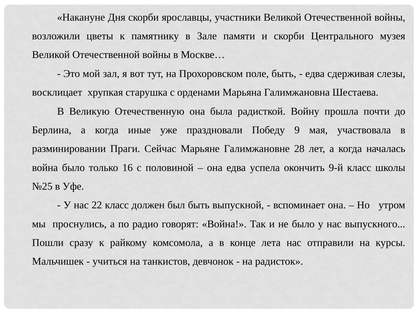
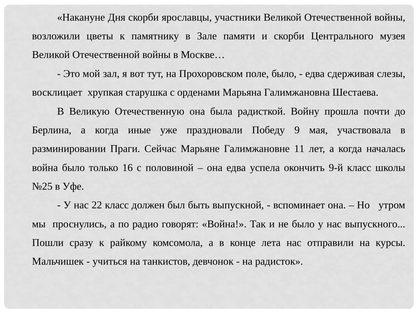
поле быть: быть -> было (284, 74)
28: 28 -> 11 (299, 149)
